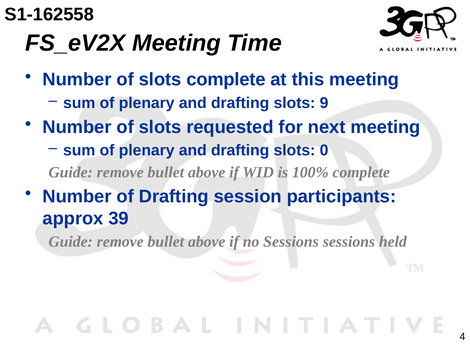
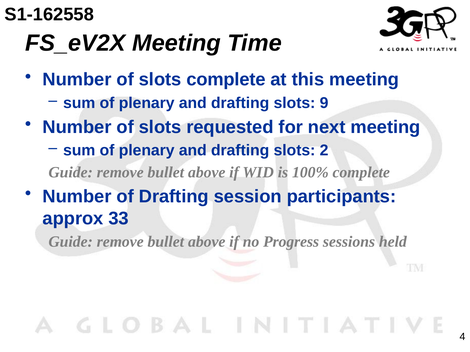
0: 0 -> 2 (324, 151)
39: 39 -> 33 (119, 219)
no Sessions: Sessions -> Progress (291, 242)
